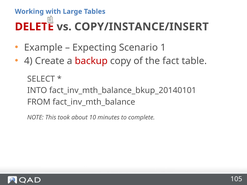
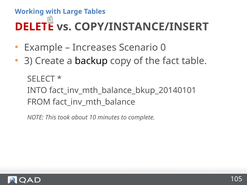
Expecting: Expecting -> Increases (94, 48)
1: 1 -> 0 (163, 48)
4: 4 -> 3 (28, 61)
backup colour: red -> black (91, 61)
